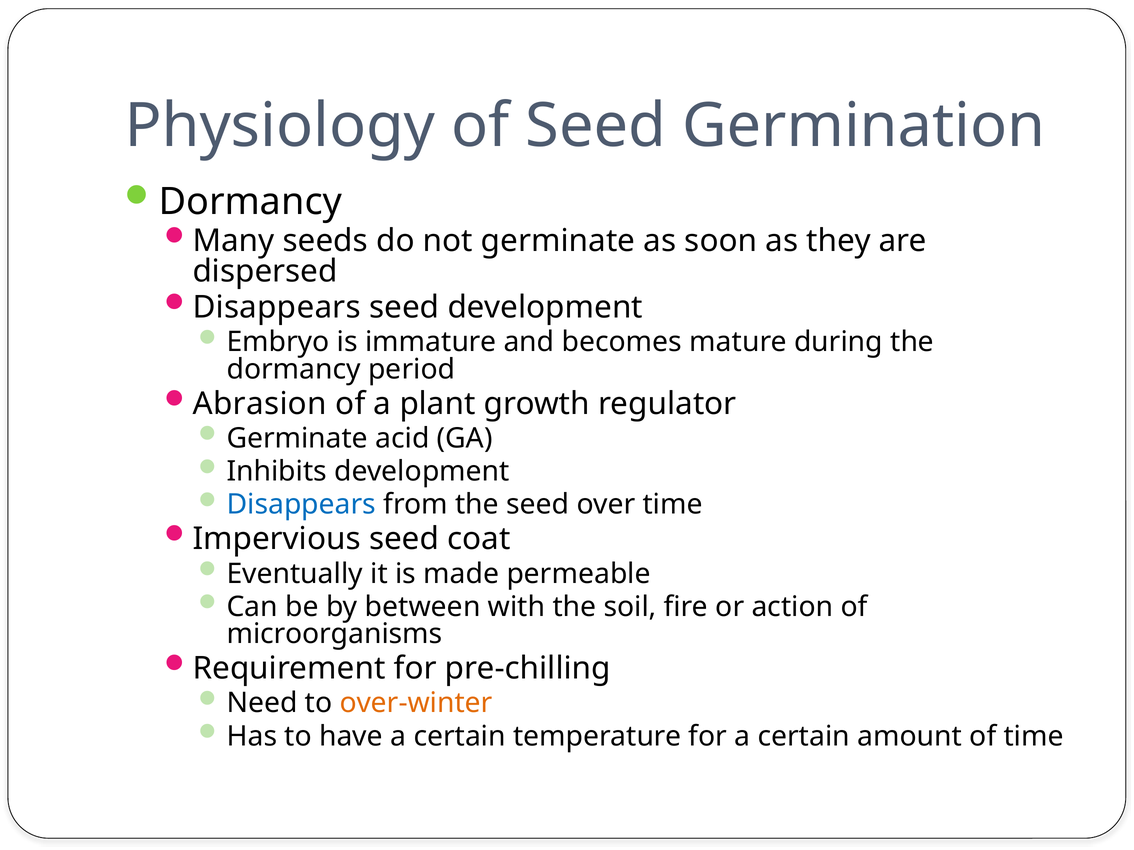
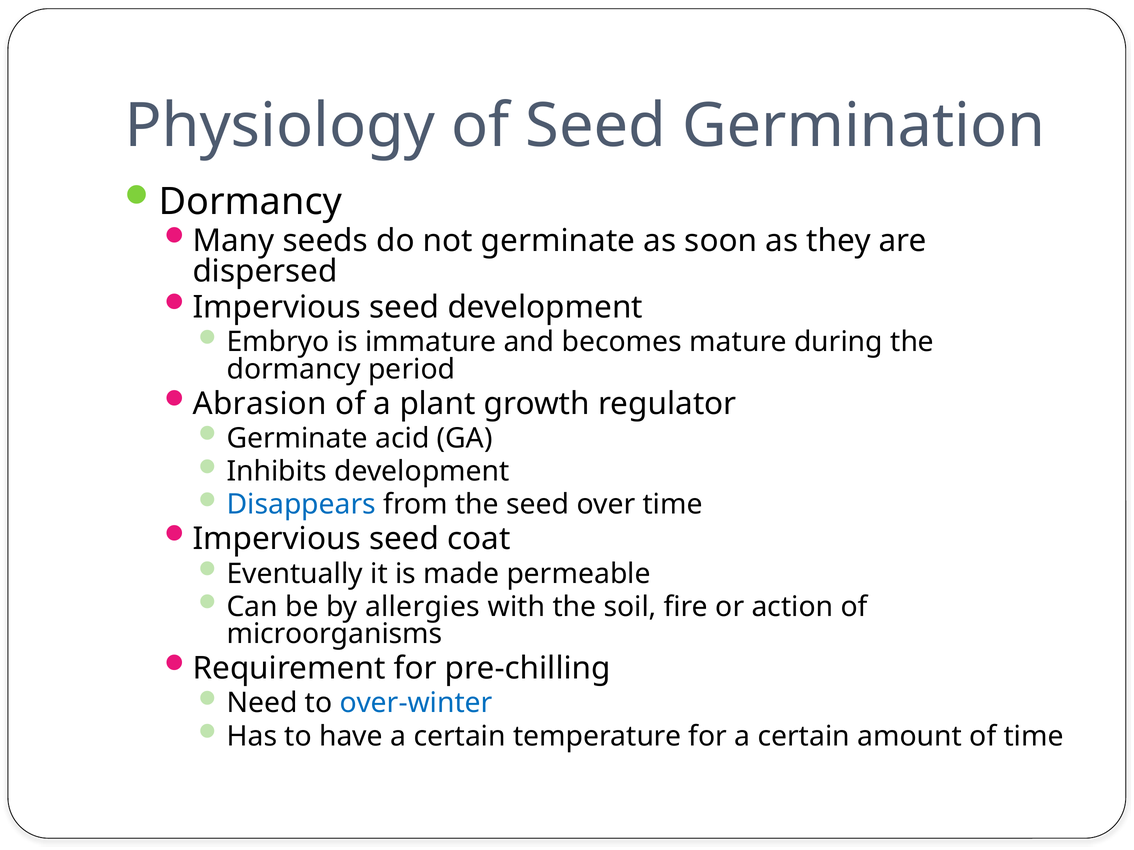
Disappears: Disappears -> Impervious (277, 307)
between: between -> allergies (423, 607)
over-winter colour: orange -> blue (416, 704)
